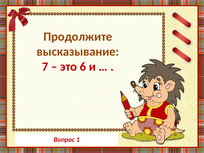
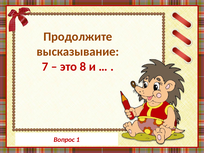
6: 6 -> 8 (83, 67)
